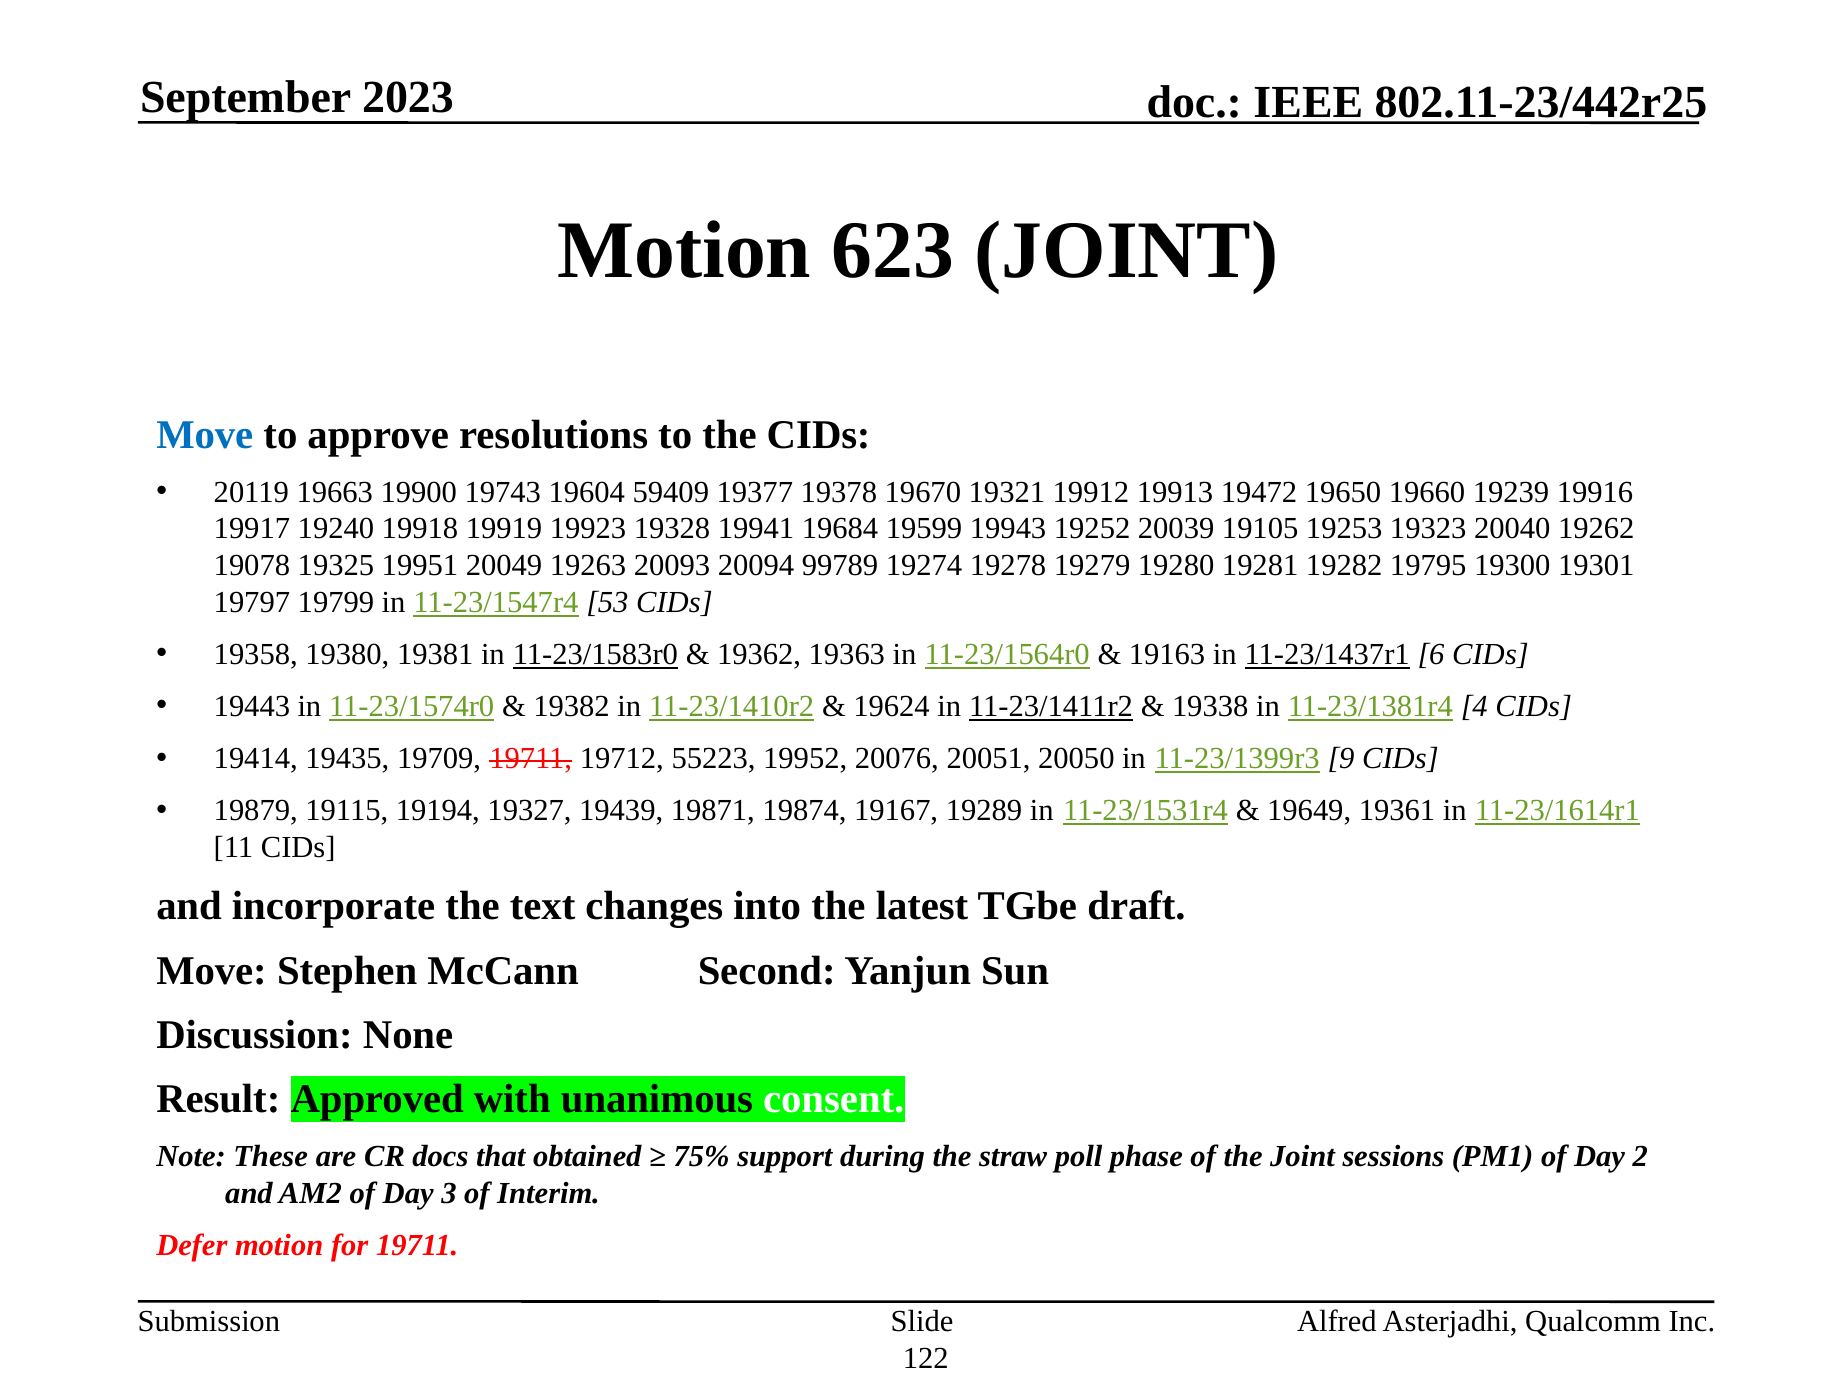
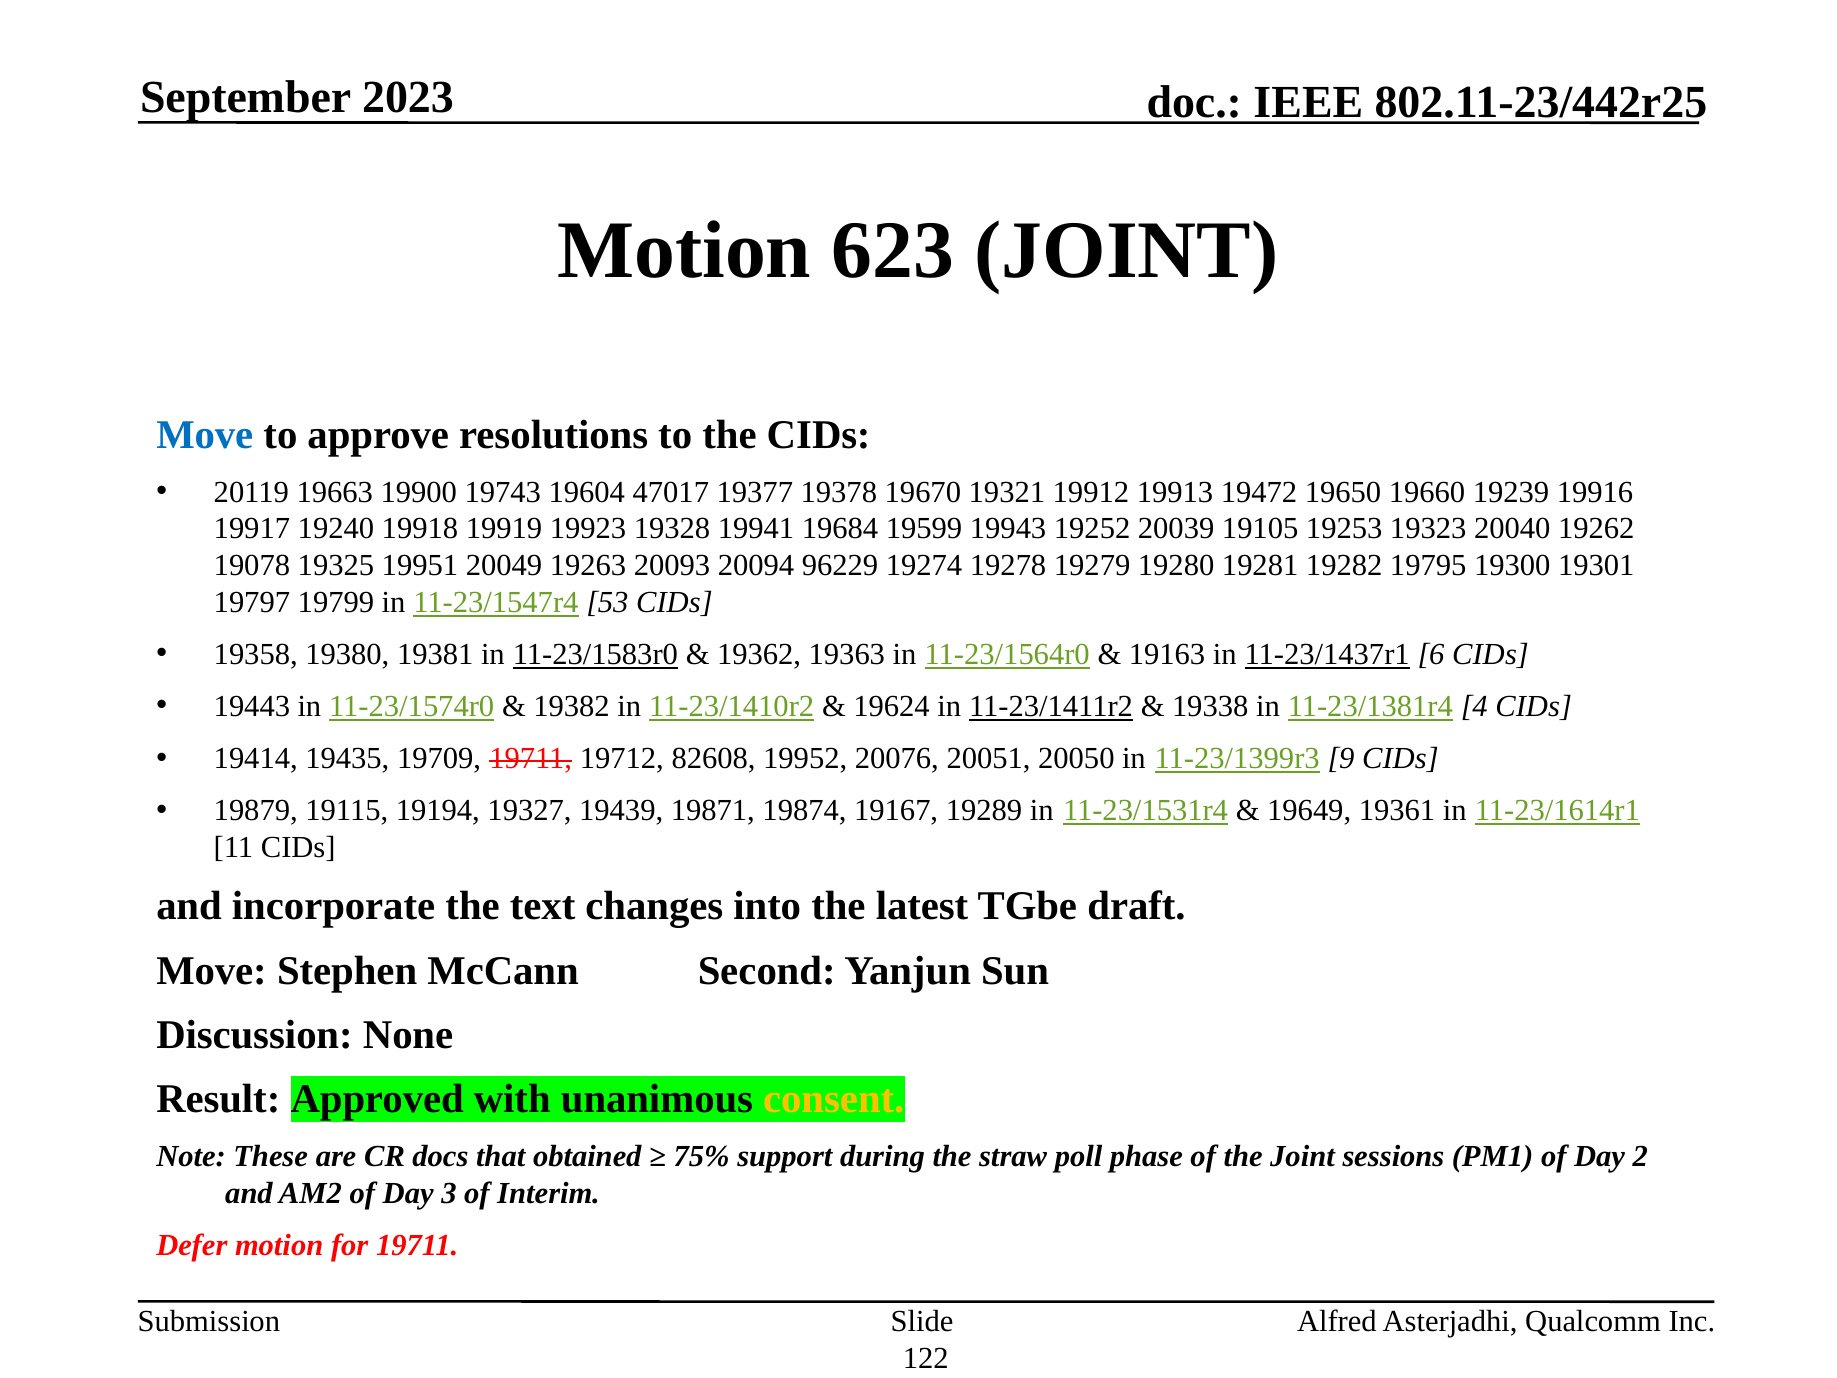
59409: 59409 -> 47017 (671, 492)
99789: 99789 -> 96229 (840, 566)
55223: 55223 -> 82608 (714, 758)
consent colour: white -> yellow (834, 1099)
